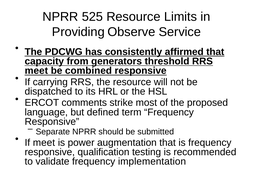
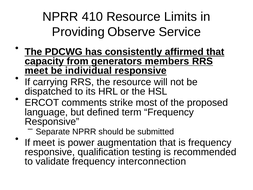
525: 525 -> 410 (92, 17)
threshold: threshold -> members (167, 61)
combined: combined -> individual (88, 71)
implementation: implementation -> interconnection (152, 161)
